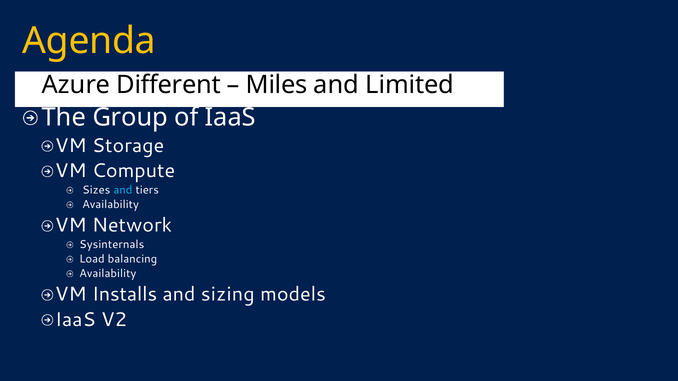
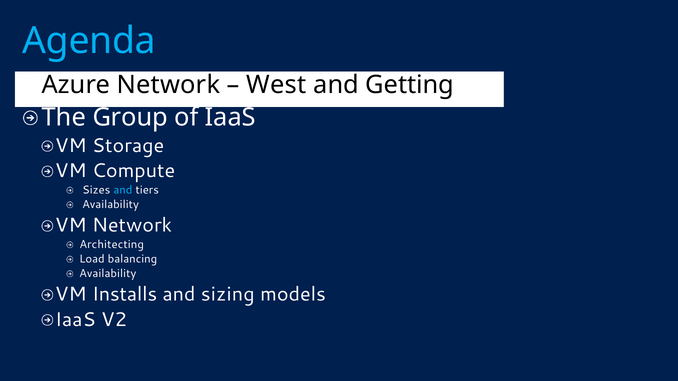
Agenda colour: yellow -> light blue (89, 41)
Azure Different: Different -> Network (168, 85)
Miles: Miles -> West (276, 85)
Limited: Limited -> Getting (410, 85)
Sysinternals: Sysinternals -> Architecting (112, 245)
